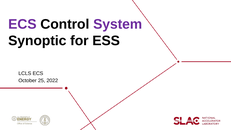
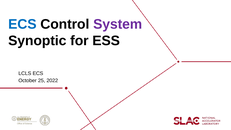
ECS colour: purple -> blue (22, 24)
